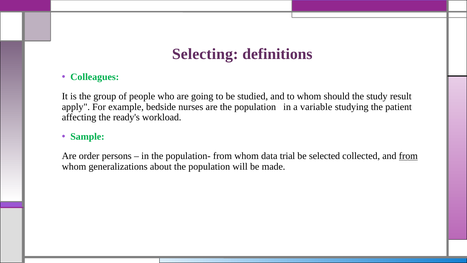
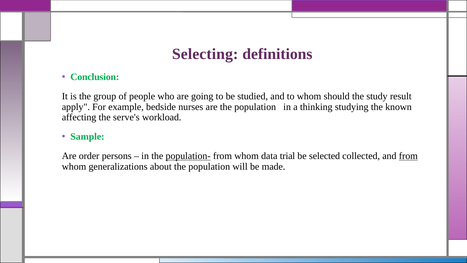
Colleagues: Colleagues -> Conclusion (95, 77)
variable: variable -> thinking (316, 107)
patient: patient -> known (399, 107)
ready's: ready's -> serve's (126, 117)
population- underline: none -> present (188, 156)
